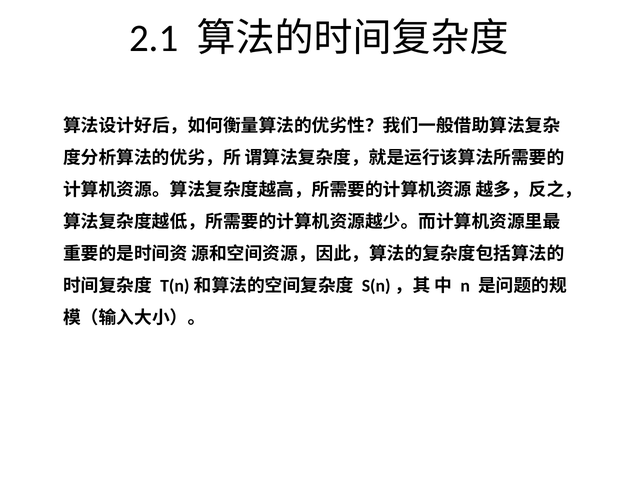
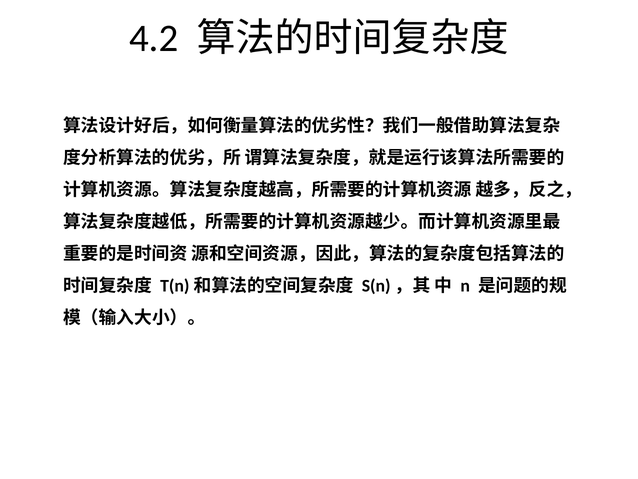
2.1: 2.1 -> 4.2 (154, 38)
